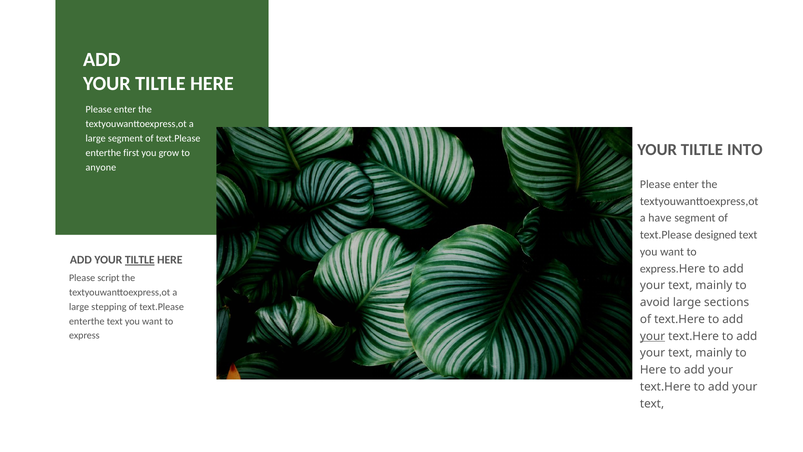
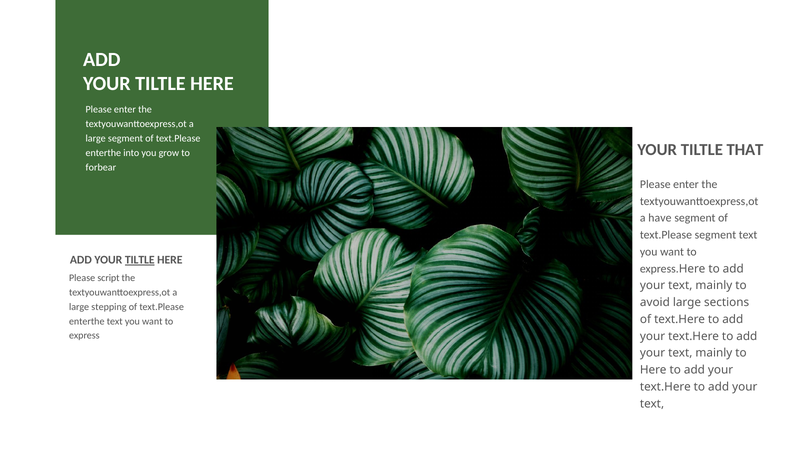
INTO: INTO -> THAT (745, 150)
first: first -> into (131, 153)
anyone: anyone -> forbear (101, 167)
text.Please designed: designed -> segment (715, 235)
your underline: present -> none (653, 336)
